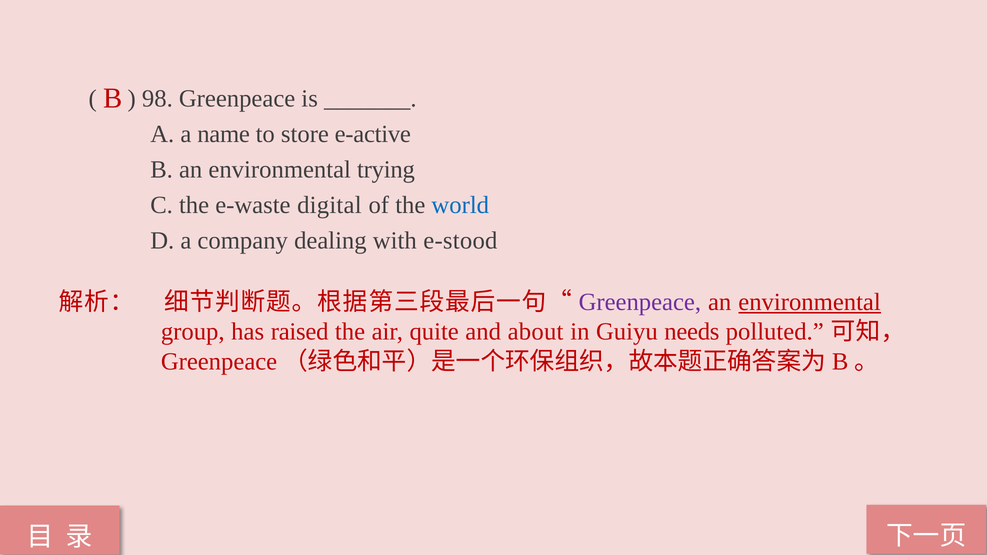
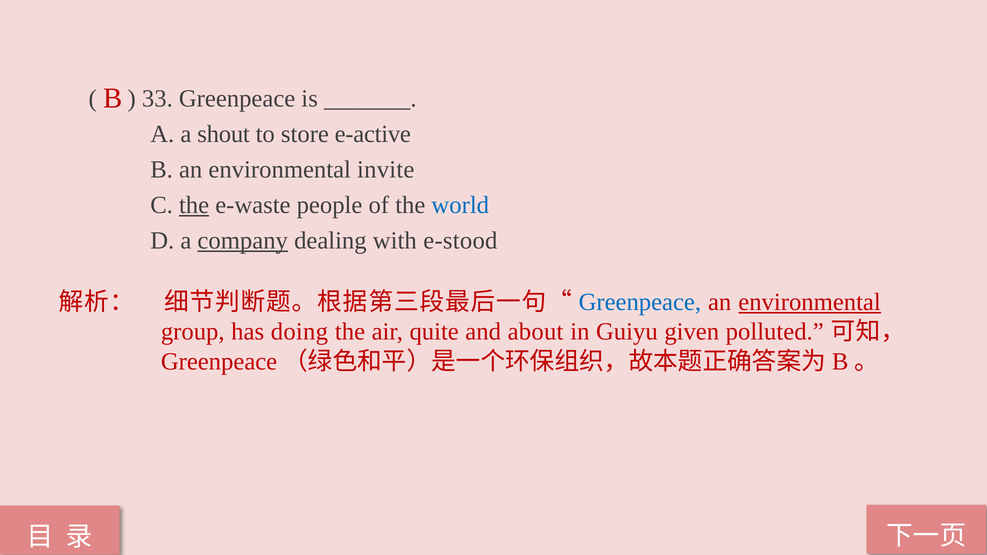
98: 98 -> 33 (157, 99)
name: name -> shout (224, 134)
trying: trying -> invite (386, 170)
the underline: none -> present (194, 205)
digital: digital -> people (330, 205)
company underline: none -> present (243, 241)
Greenpeace colour: purple -> blue (640, 302)
raised: raised -> doing (299, 332)
needs: needs -> given (692, 332)
